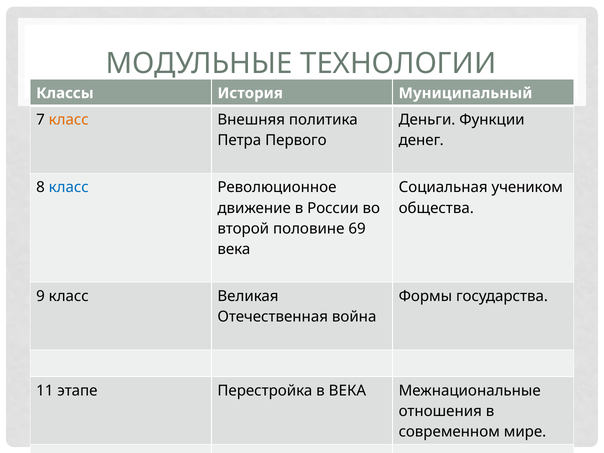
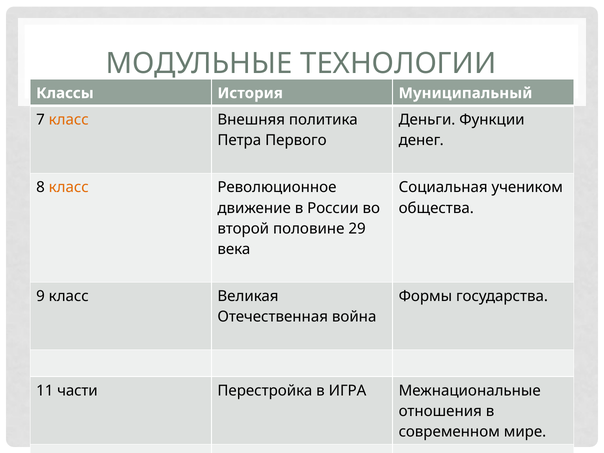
класс colour: blue -> orange (69, 187)
69: 69 -> 29 (357, 229)
этапе: этапе -> части (77, 391)
в ВЕКА: ВЕКА -> ИГРА (347, 391)
